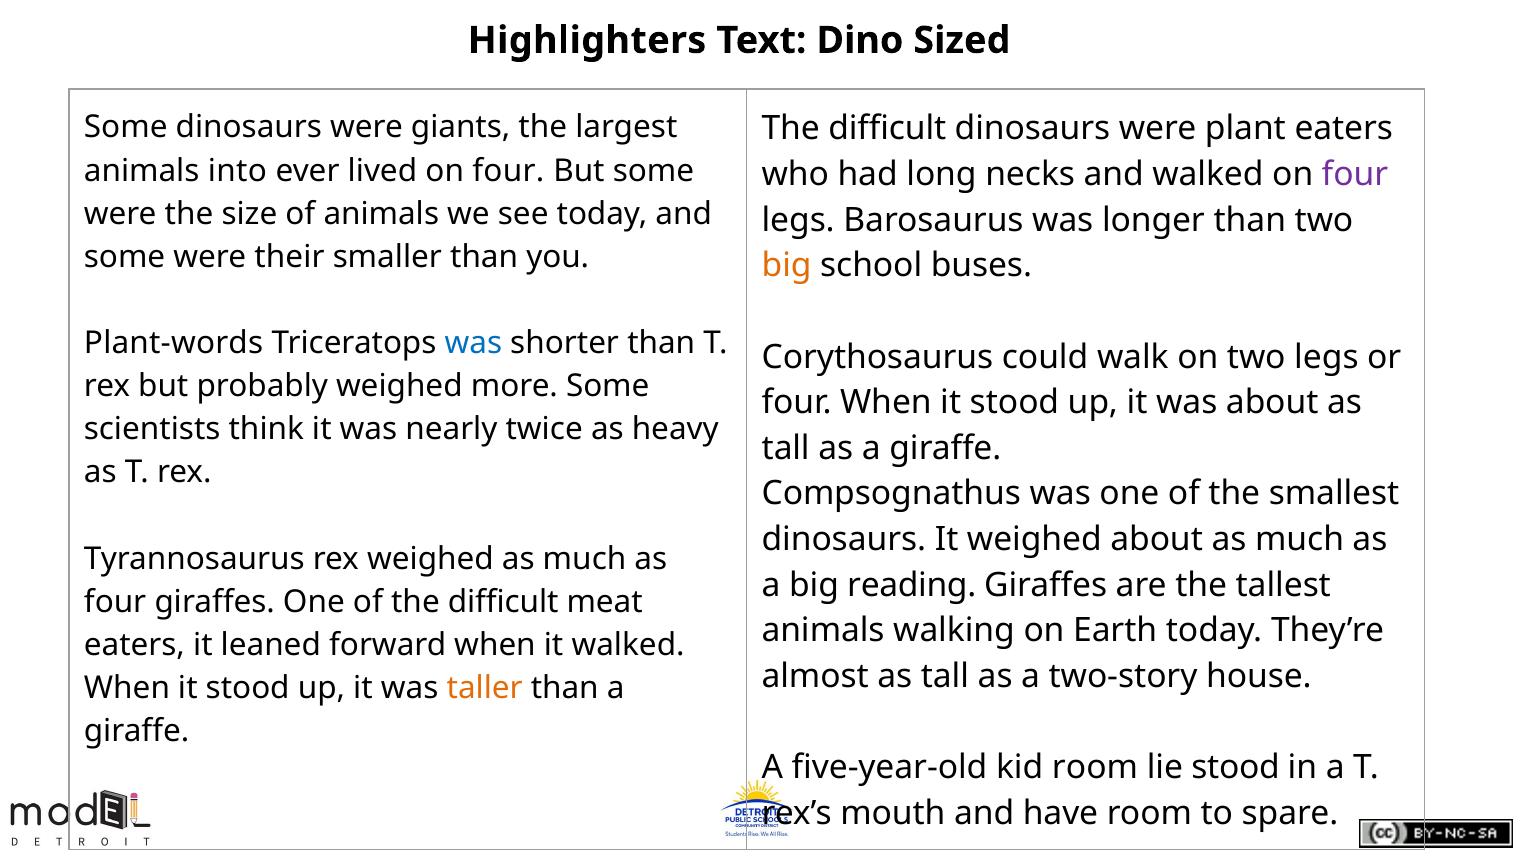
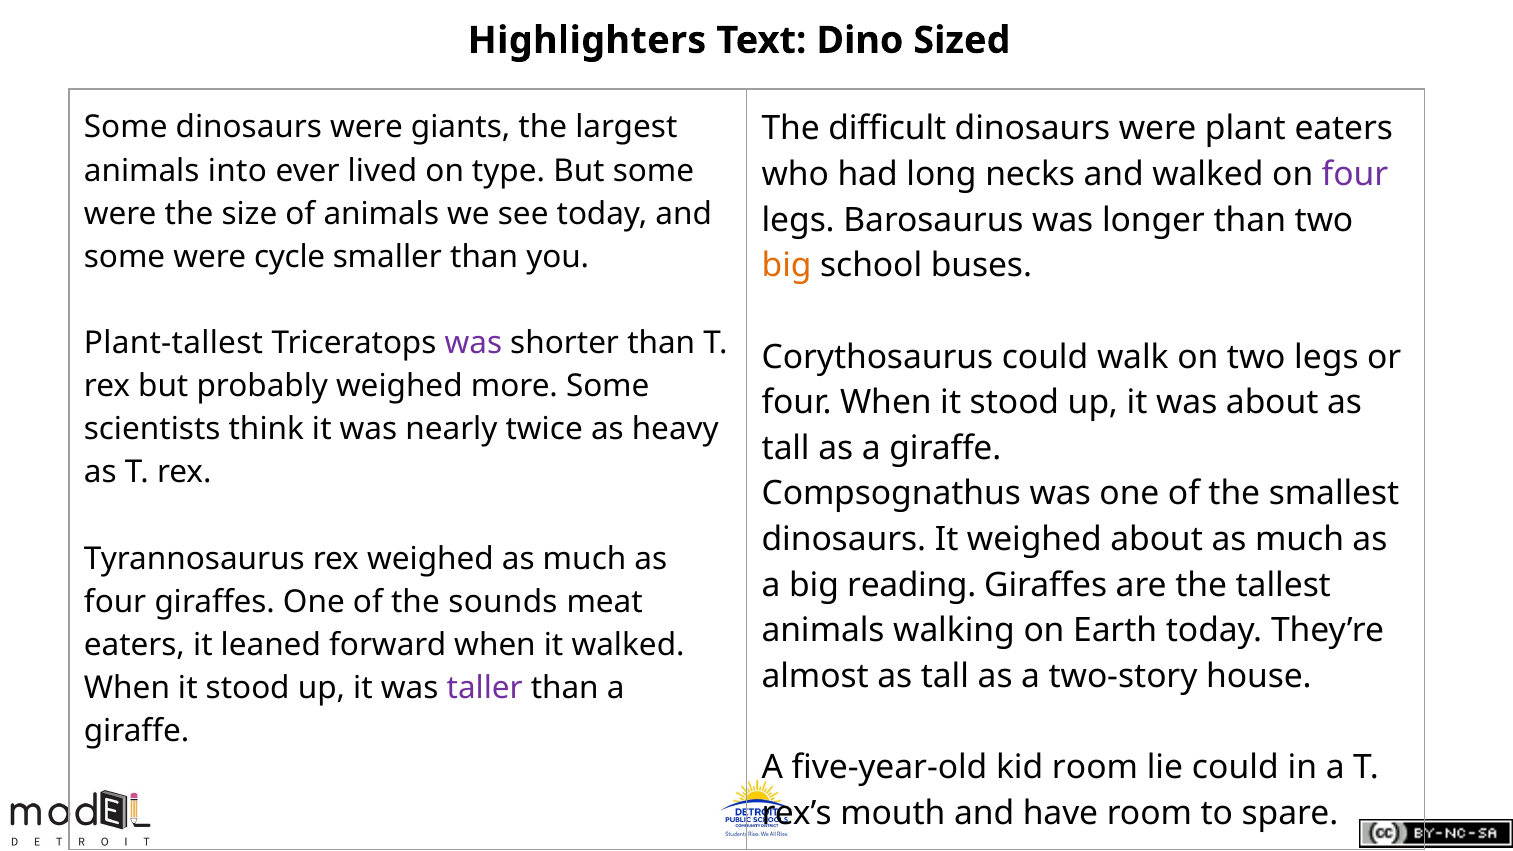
lived on four: four -> type (509, 171)
their: their -> cycle (290, 257)
Plant-words: Plant-words -> Plant-tallest (174, 343)
was colour: blue -> purple (473, 343)
of the difficult: difficult -> sounds (503, 602)
taller colour: orange -> purple (485, 688)
lie stood: stood -> could (1235, 768)
